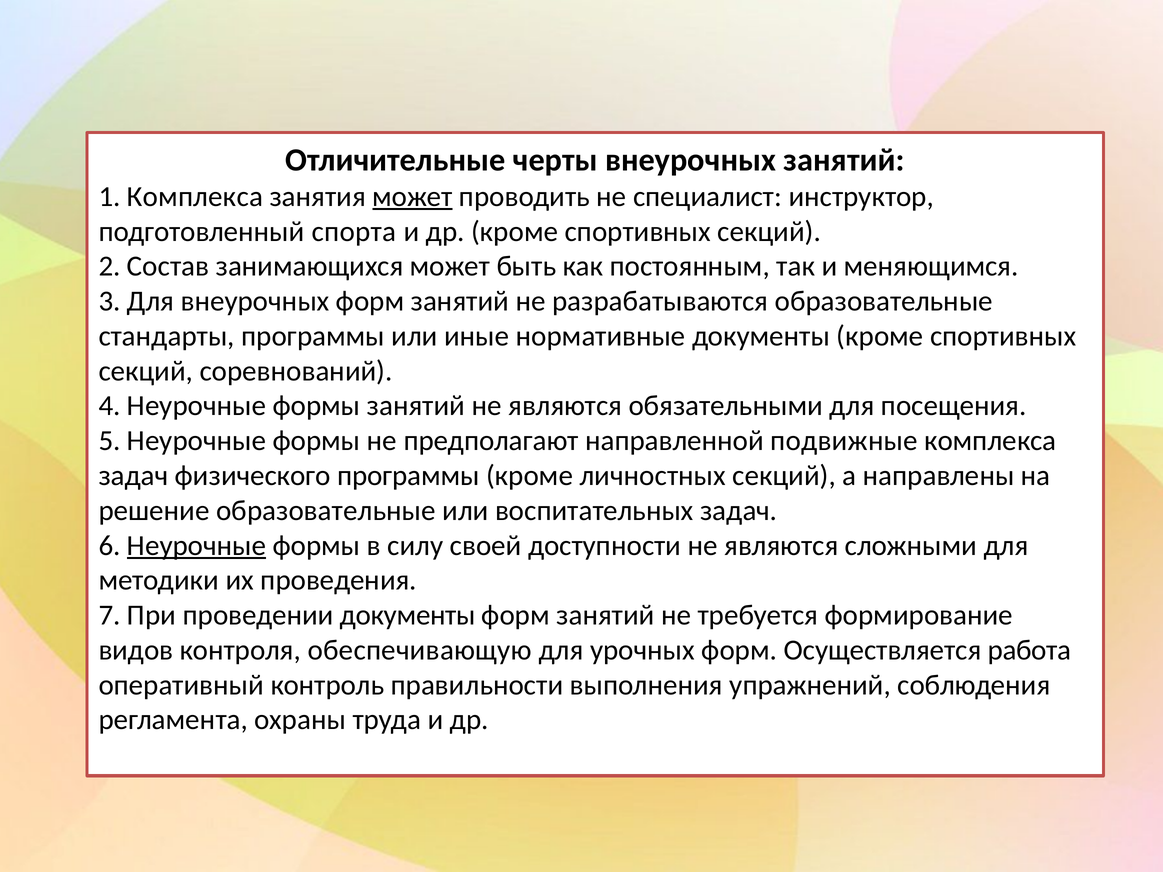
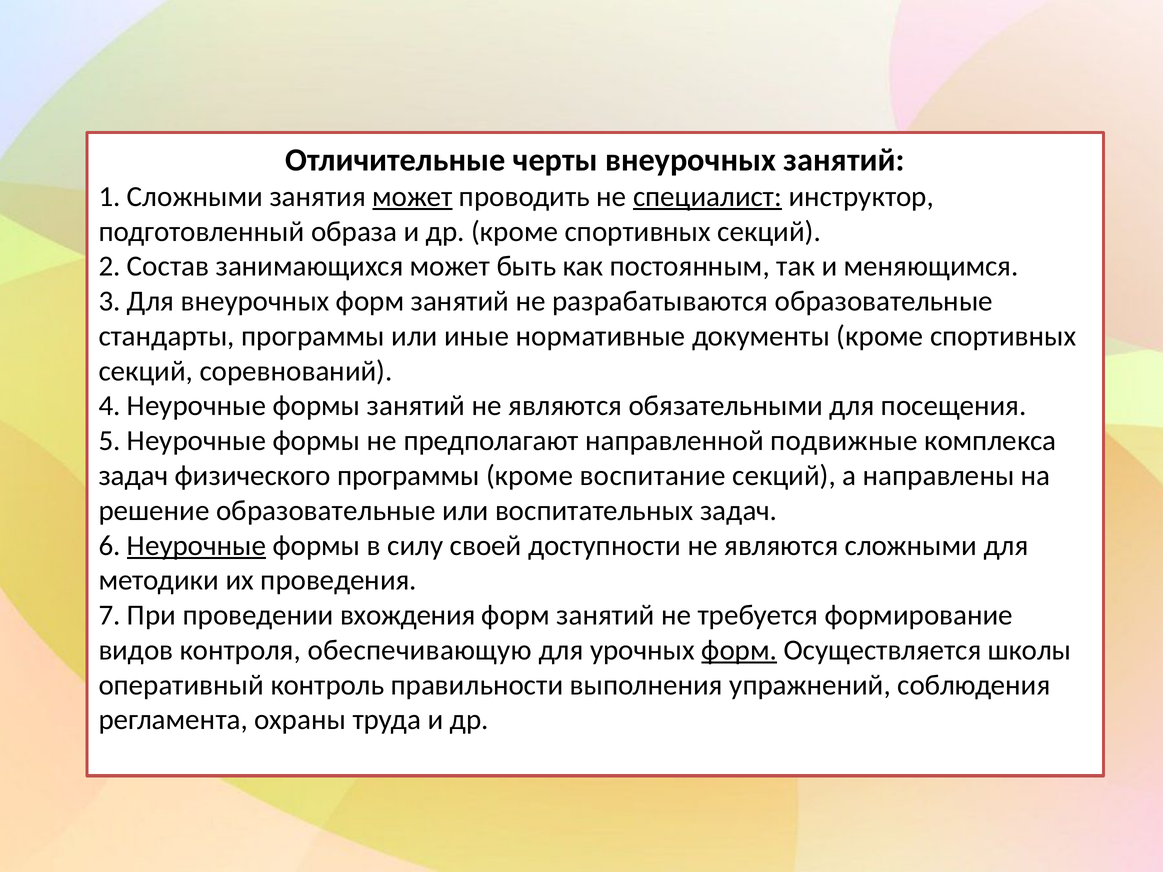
1 Комплекса: Комплекса -> Сложными (195, 197)
специалист underline: none -> present (708, 197)
спорта: спорта -> образа (354, 232)
личностных: личностных -> воспитание (653, 476)
проведении документы: документы -> вхождения (408, 615)
форм underline: none -> present (739, 650)
работа: работа -> школы (1029, 650)
